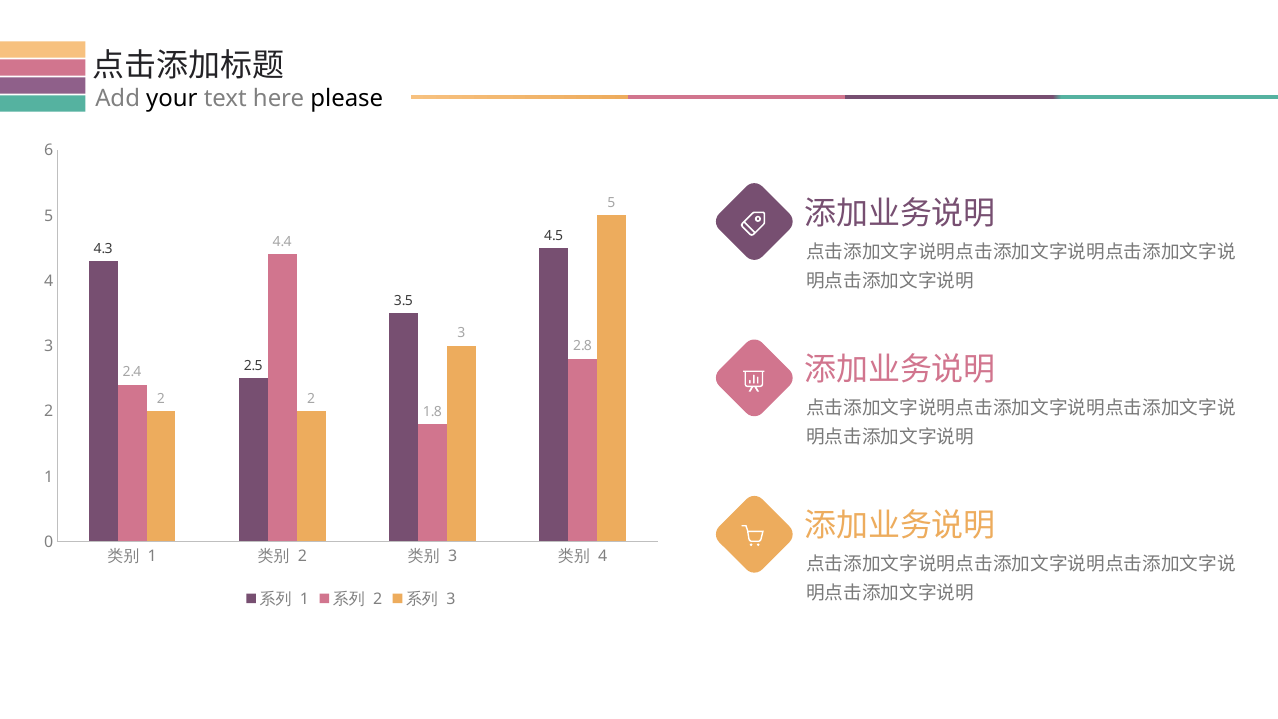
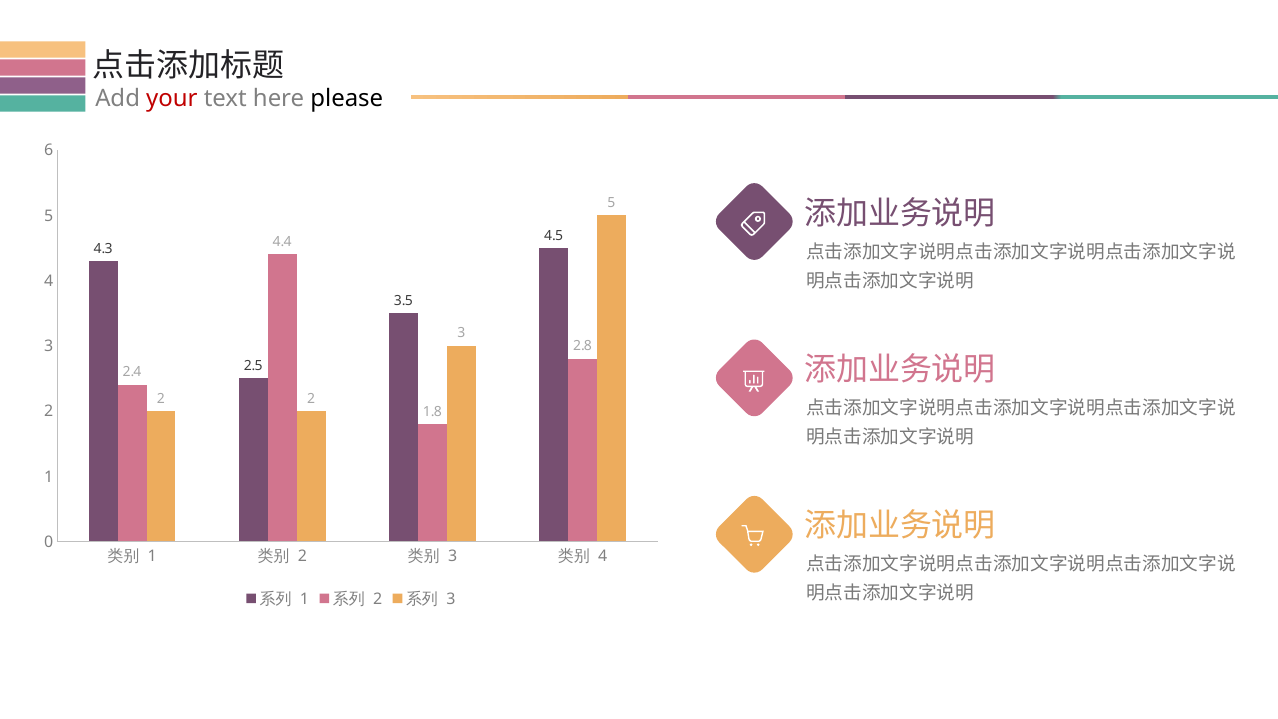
your colour: black -> red (172, 98)
